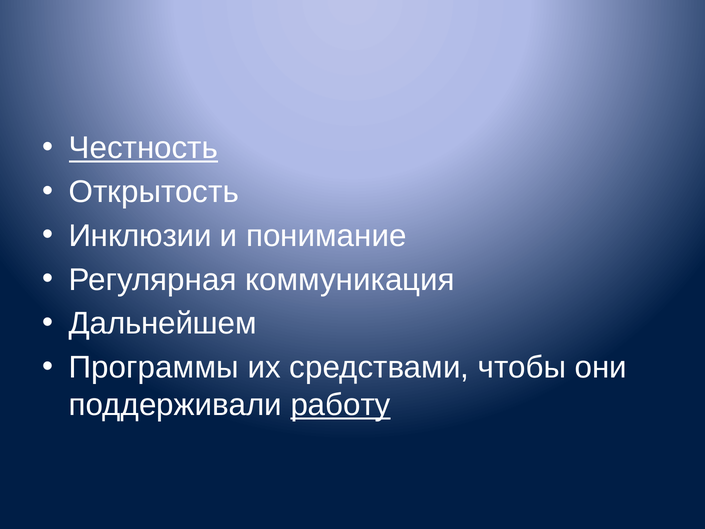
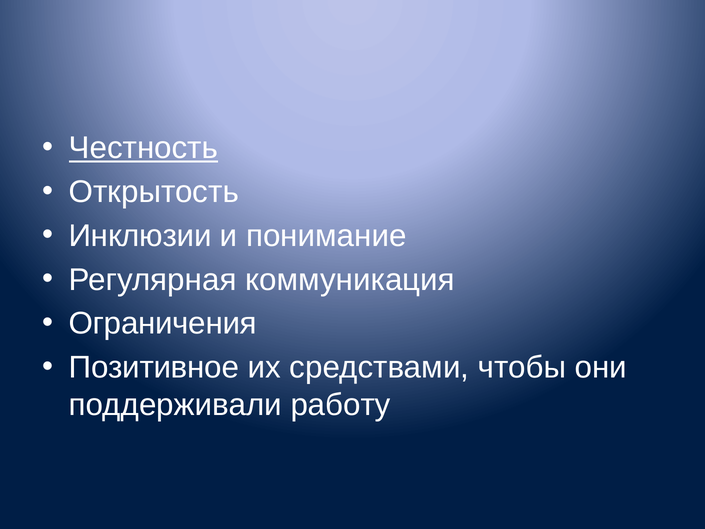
Дальнейшем: Дальнейшем -> Ограничения (163, 323)
Программы: Программы -> Позитивное (154, 367)
работу underline: present -> none (341, 405)
